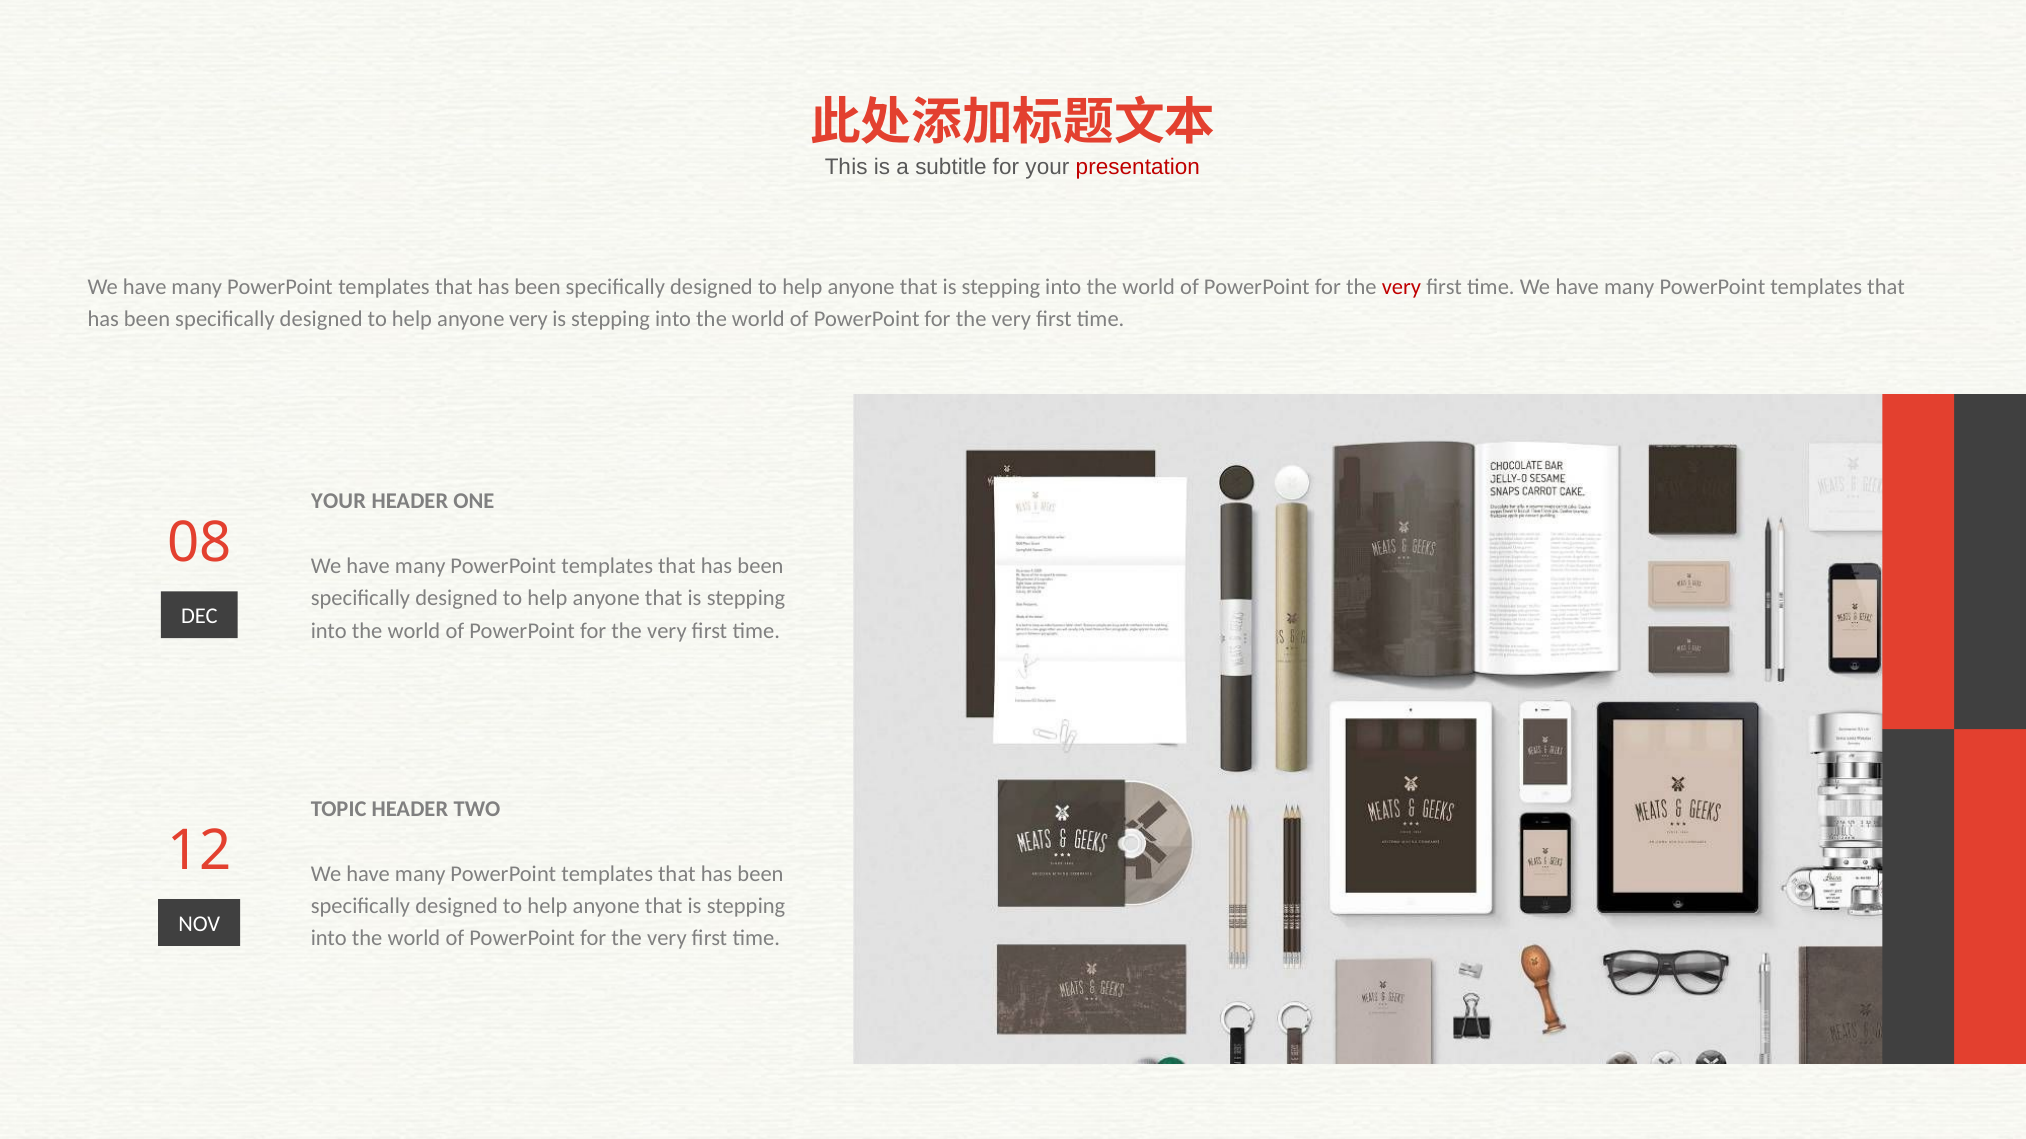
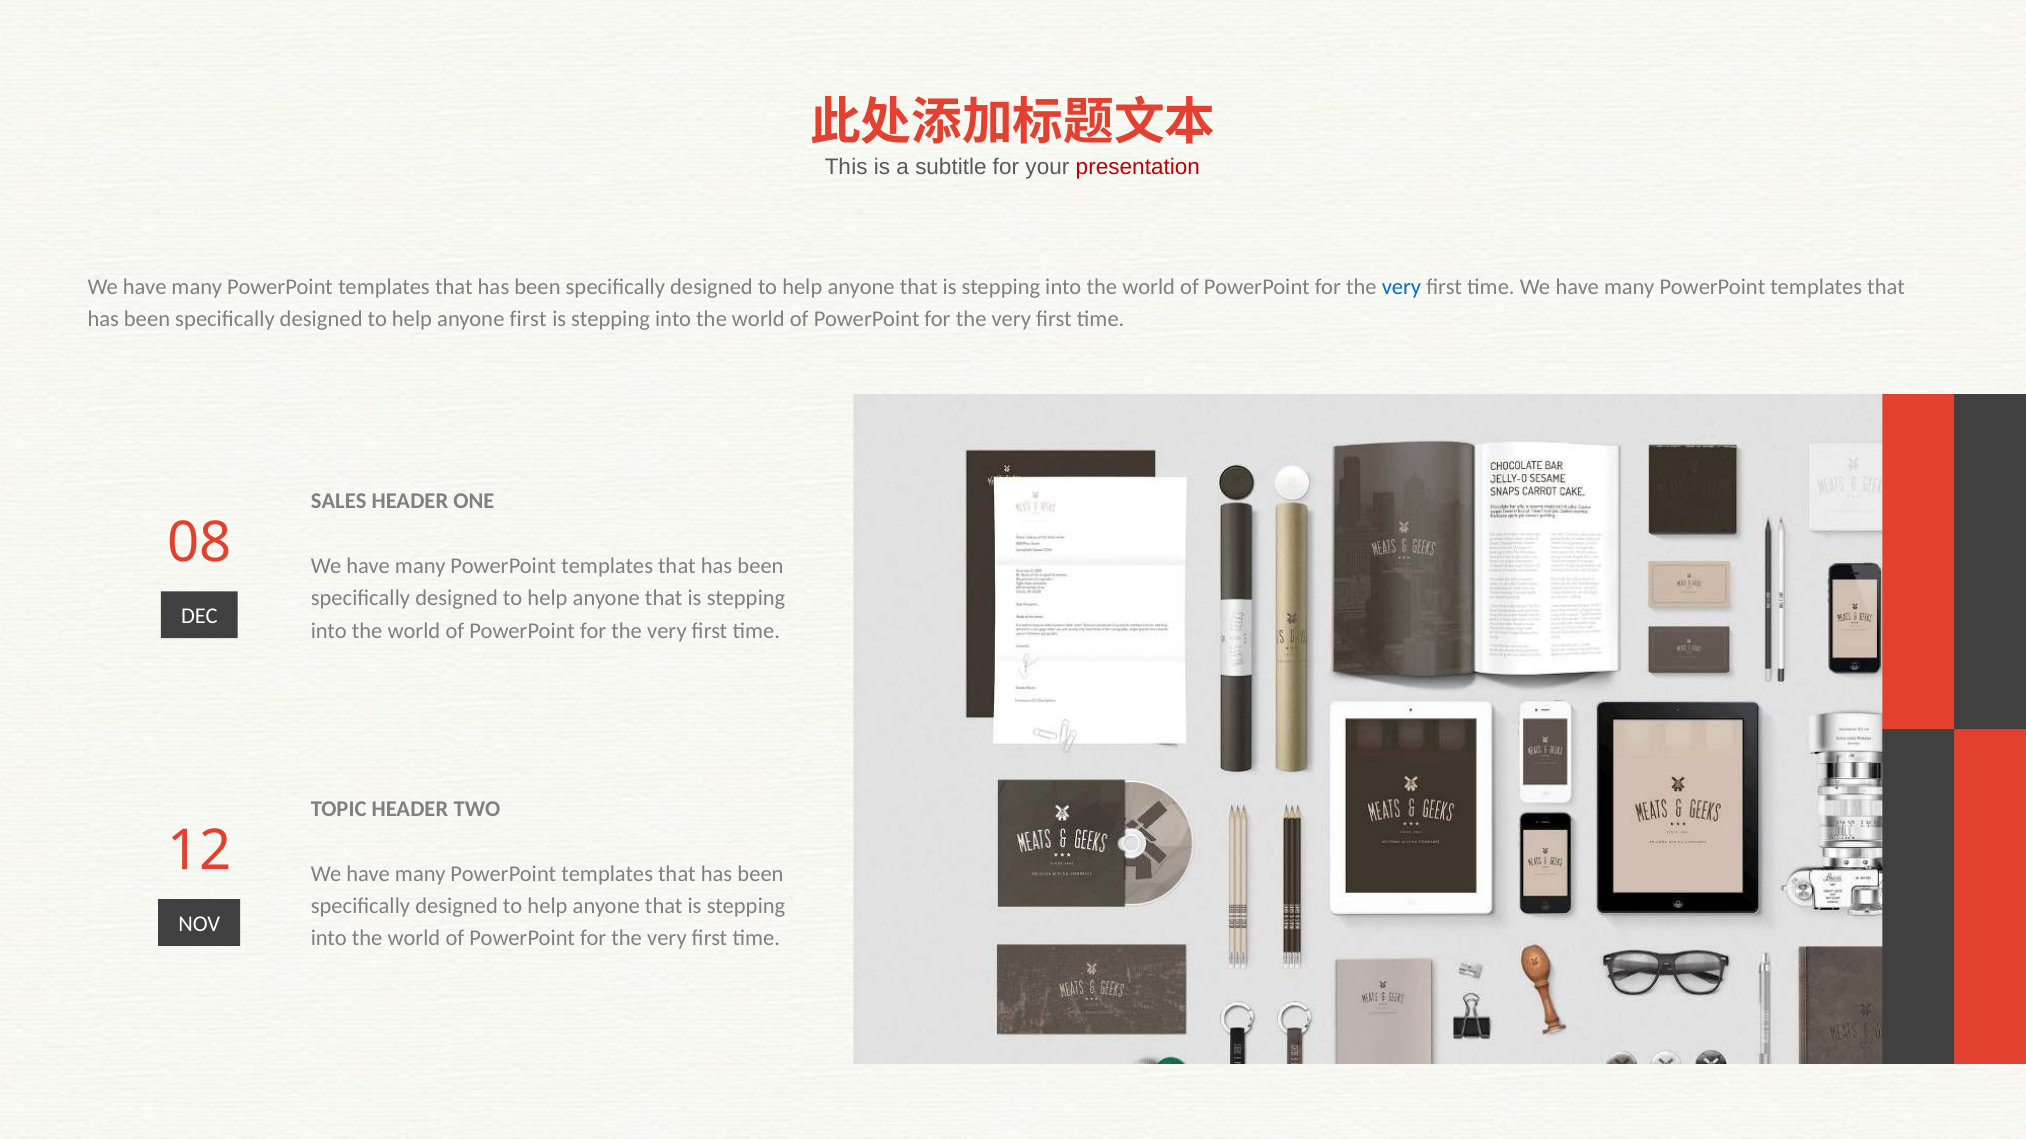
very colour: red -> blue (1401, 287)
anyone very: very -> first (528, 319)
YOUR: YOUR -> SALES (339, 502)
